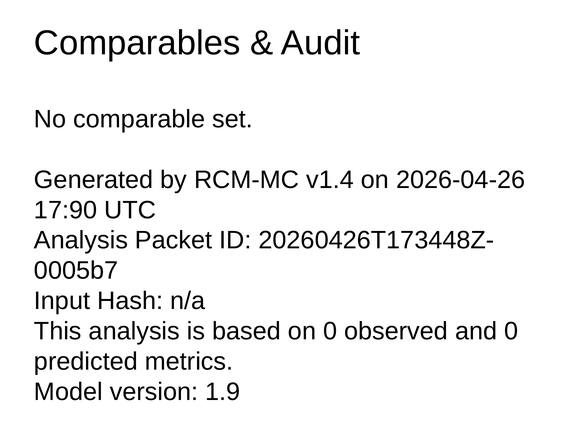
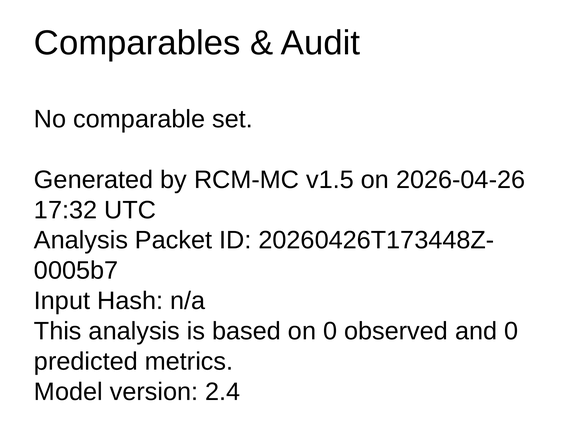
v1.4: v1.4 -> v1.5 (330, 180)
17:90: 17:90 -> 17:32 (66, 210)
1.9: 1.9 -> 2.4 (223, 392)
